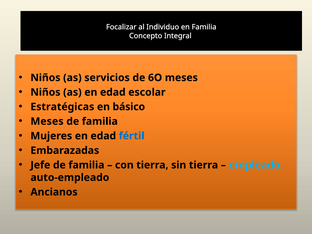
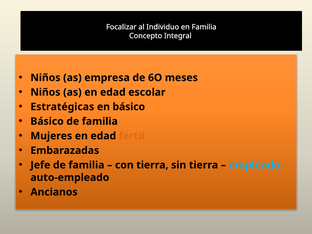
servicios: servicios -> empresa (107, 78)
Meses: Meses -> Básico (47, 121)
fértil colour: blue -> orange (132, 136)
